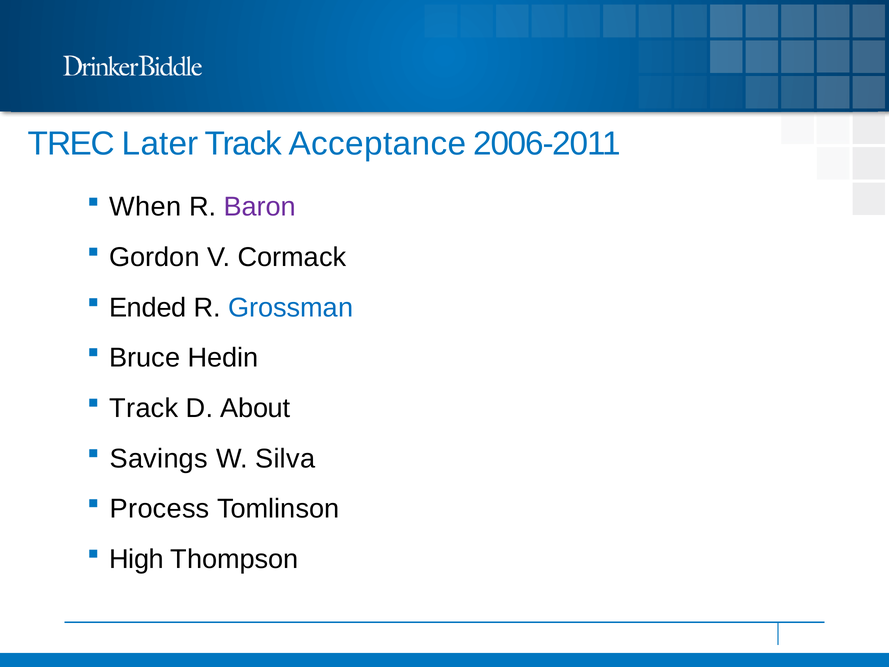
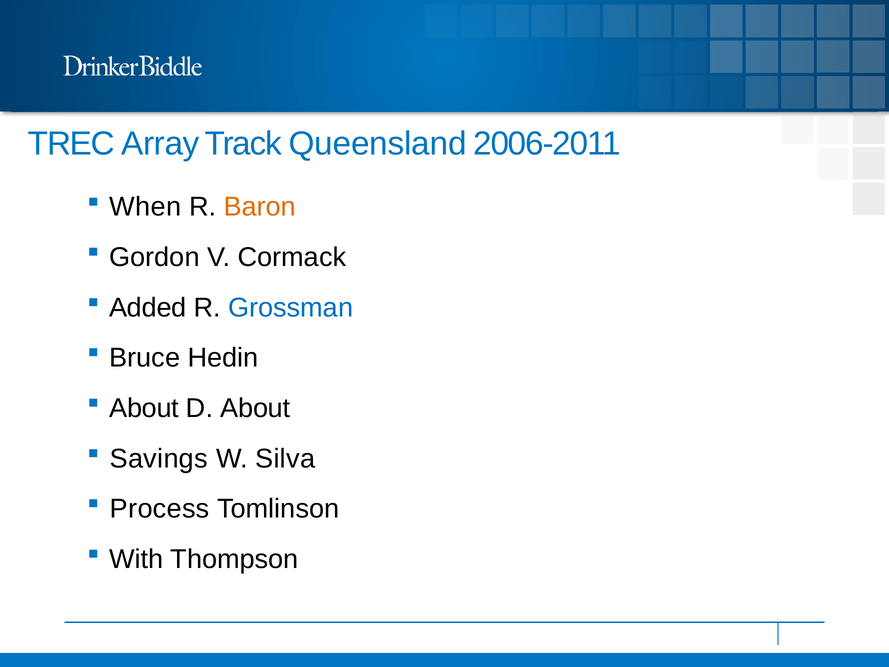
Later: Later -> Array (160, 144)
Acceptance: Acceptance -> Queensland (378, 144)
Baron colour: purple -> orange (260, 207)
Ended: Ended -> Added (148, 308)
Track: Track -> About (144, 408)
High: High -> With (136, 559)
